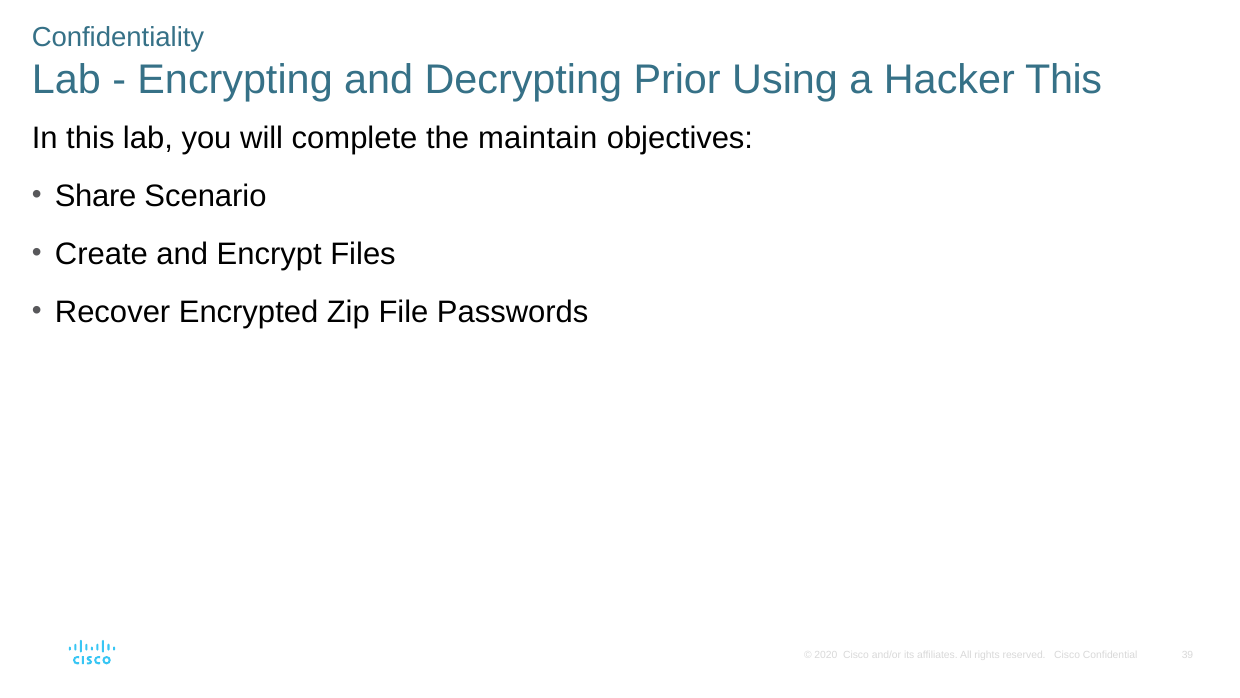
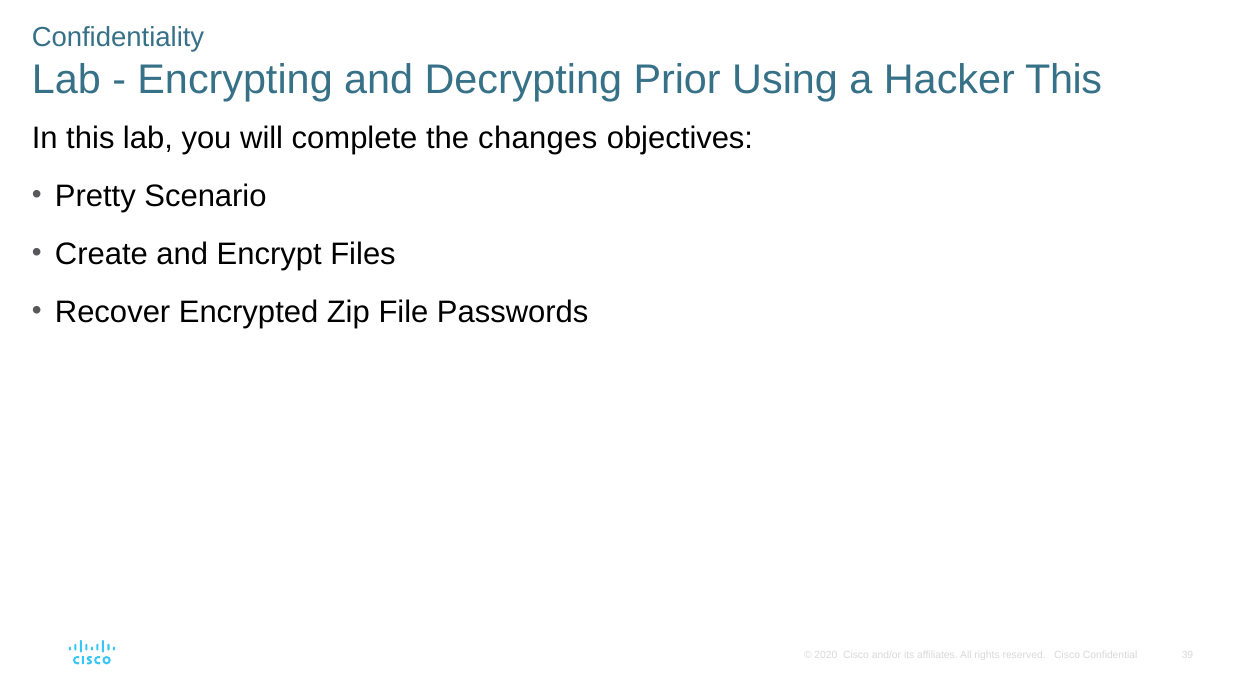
maintain: maintain -> changes (538, 138)
Share: Share -> Pretty (95, 196)
